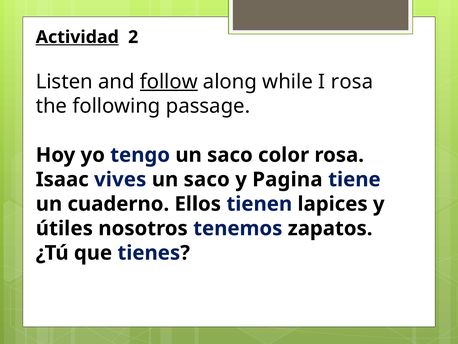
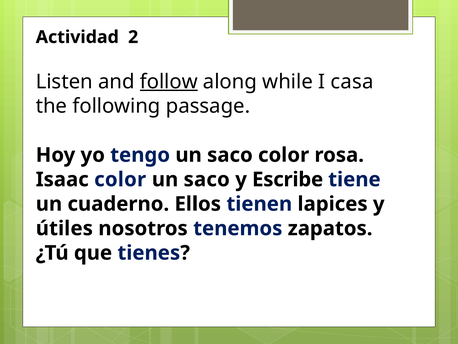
Actividad underline: present -> none (77, 37)
I rosa: rosa -> casa (352, 82)
Isaac vives: vives -> color (120, 179)
Pagina: Pagina -> Escribe (288, 179)
